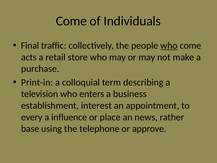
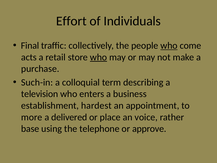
Come: Come -> Effort (71, 21)
who underline: none -> present (99, 57)
Print-in: Print-in -> Such-in (37, 82)
interest: interest -> hardest (96, 105)
every: every -> more (32, 117)
influence: influence -> delivered (69, 117)
news: news -> voice (146, 117)
